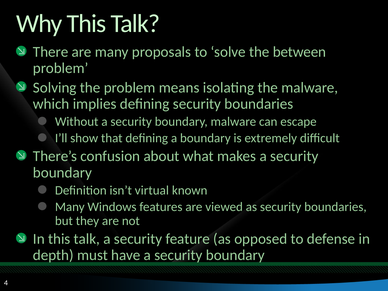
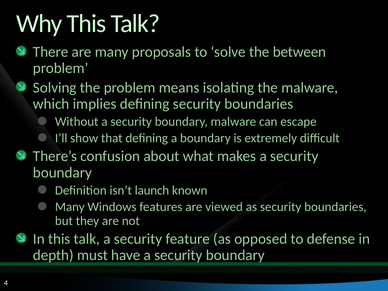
virtual: virtual -> launch (152, 190)
